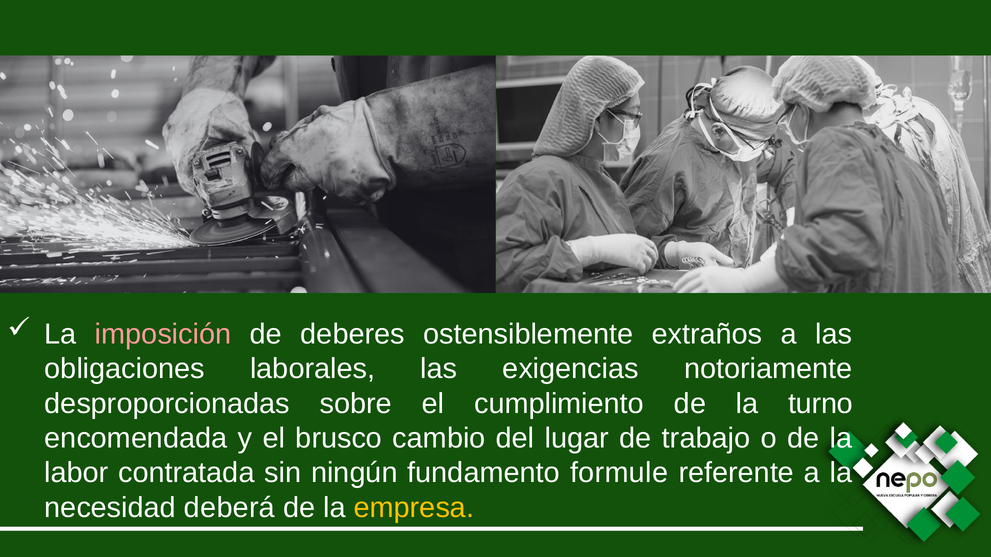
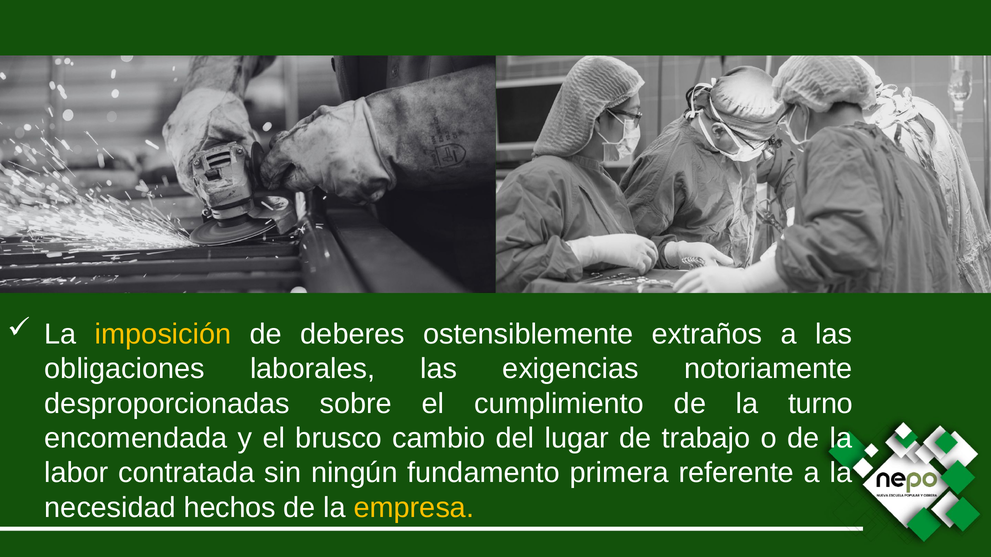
imposición colour: pink -> yellow (163, 334)
formule: formule -> primera (619, 473)
deberá: deberá -> hechos (230, 508)
